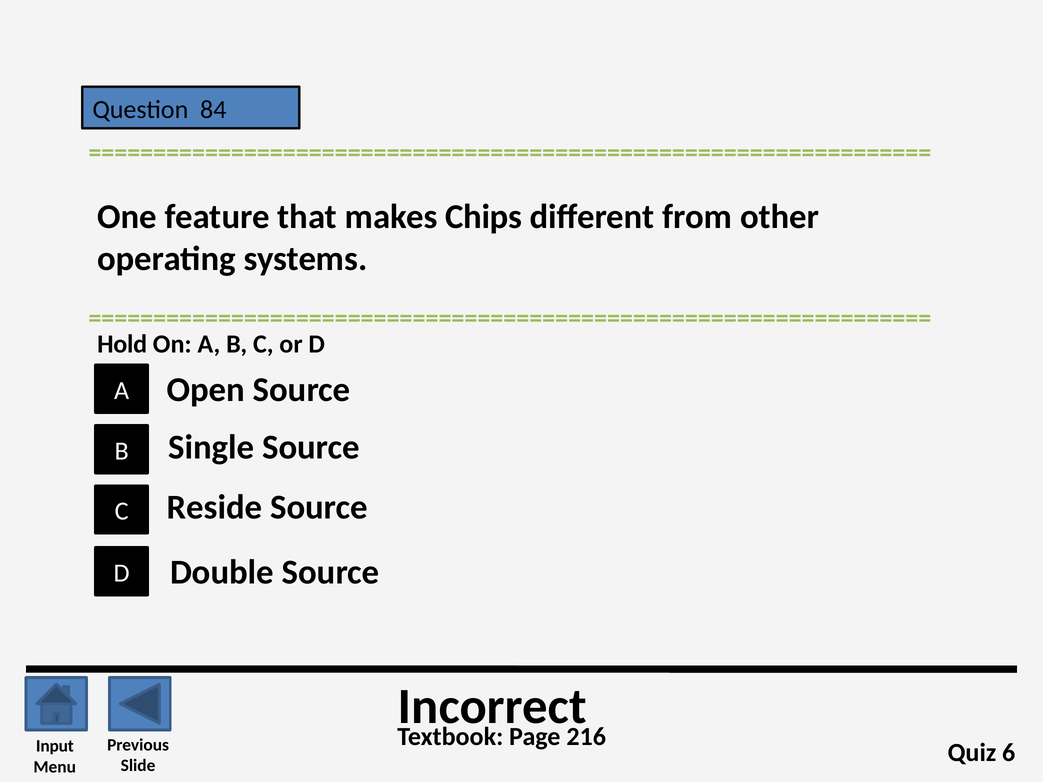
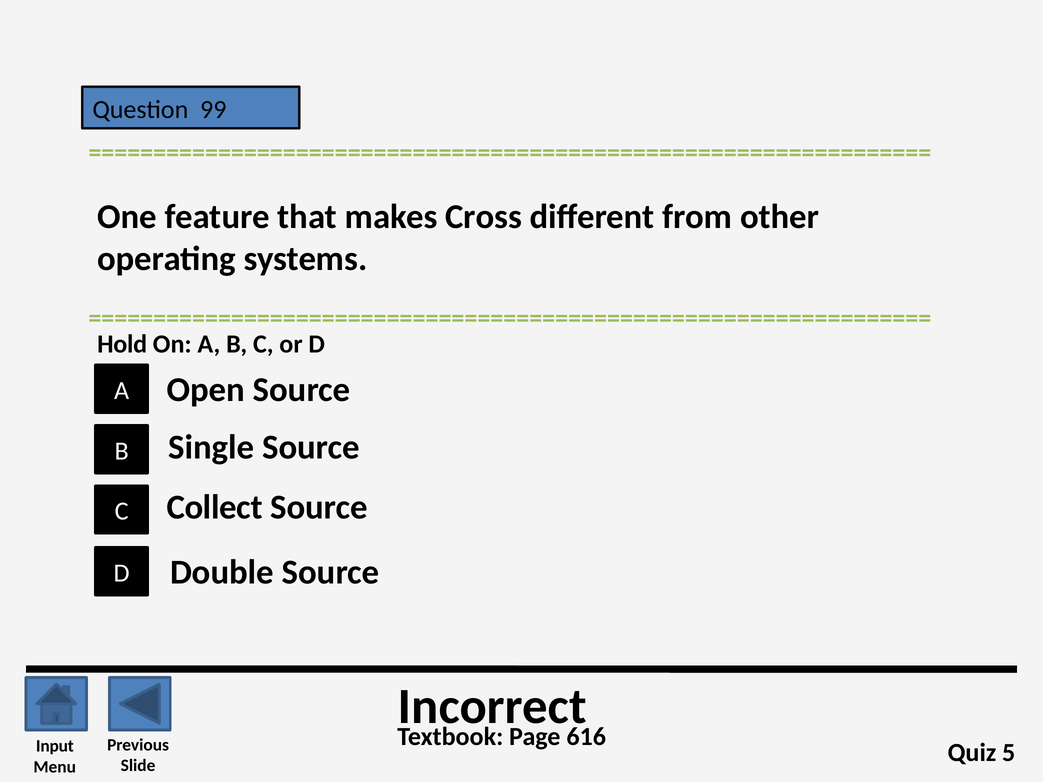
84: 84 -> 99 (213, 109)
Chips: Chips -> Cross (484, 217)
Reside: Reside -> Collect (215, 508)
216: 216 -> 616 (586, 737)
6: 6 -> 5 (1009, 753)
